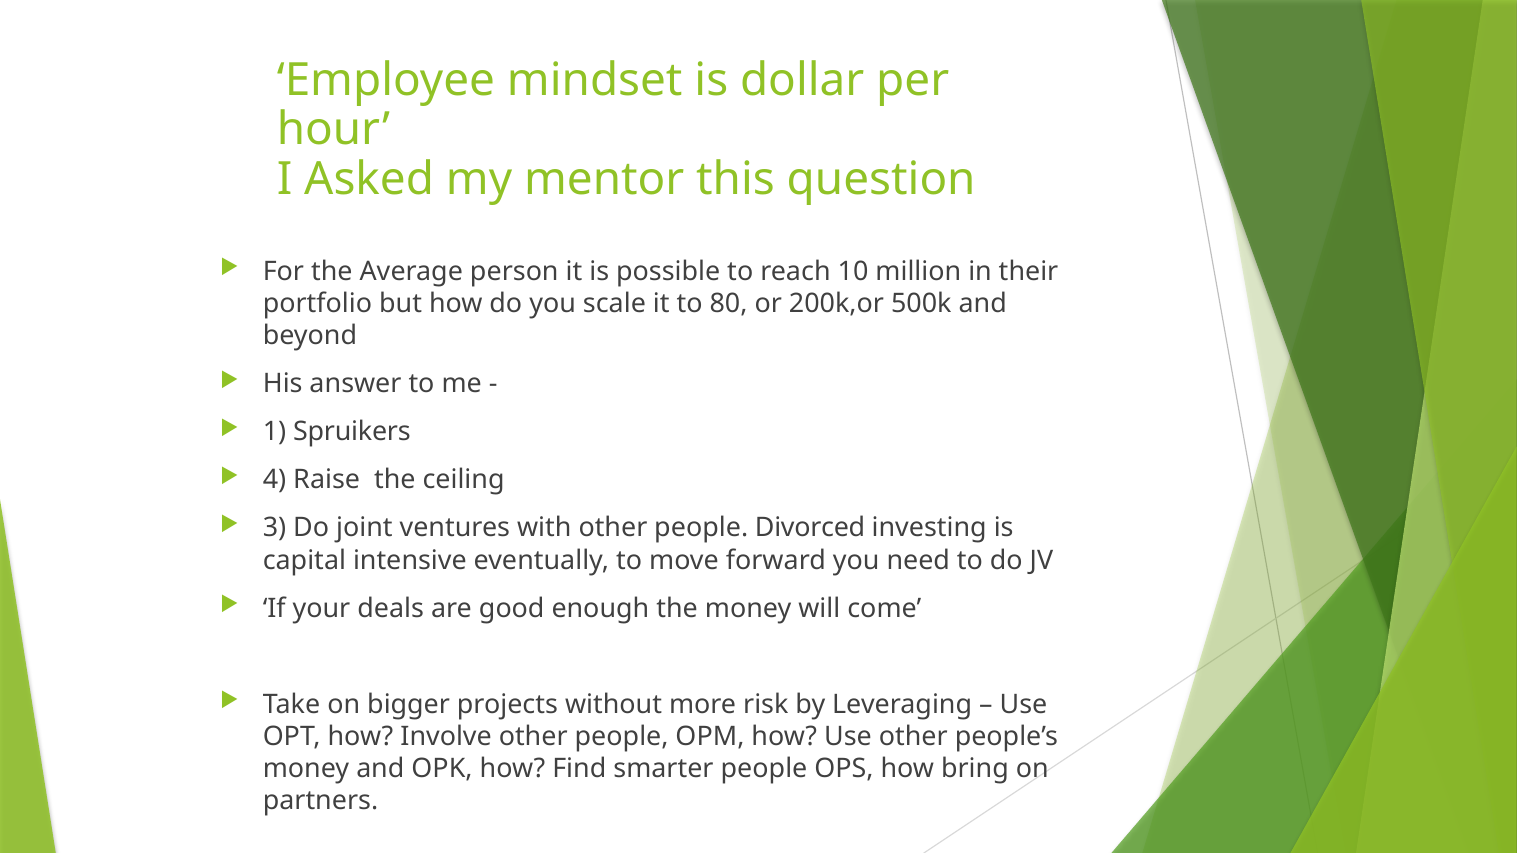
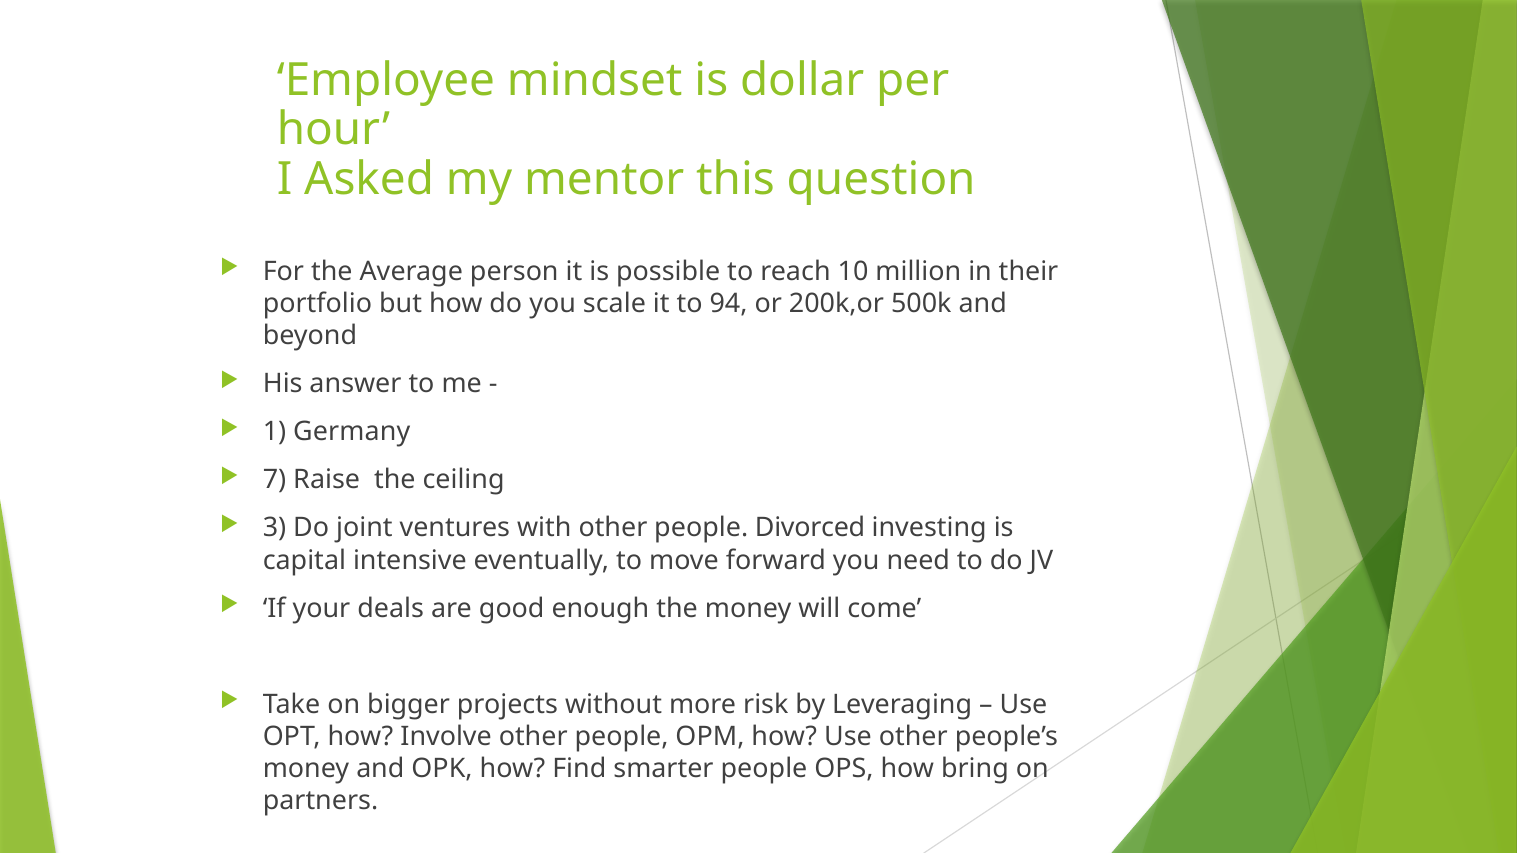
80: 80 -> 94 (729, 304)
Spruikers: Spruikers -> Germany (352, 432)
4: 4 -> 7 (275, 480)
